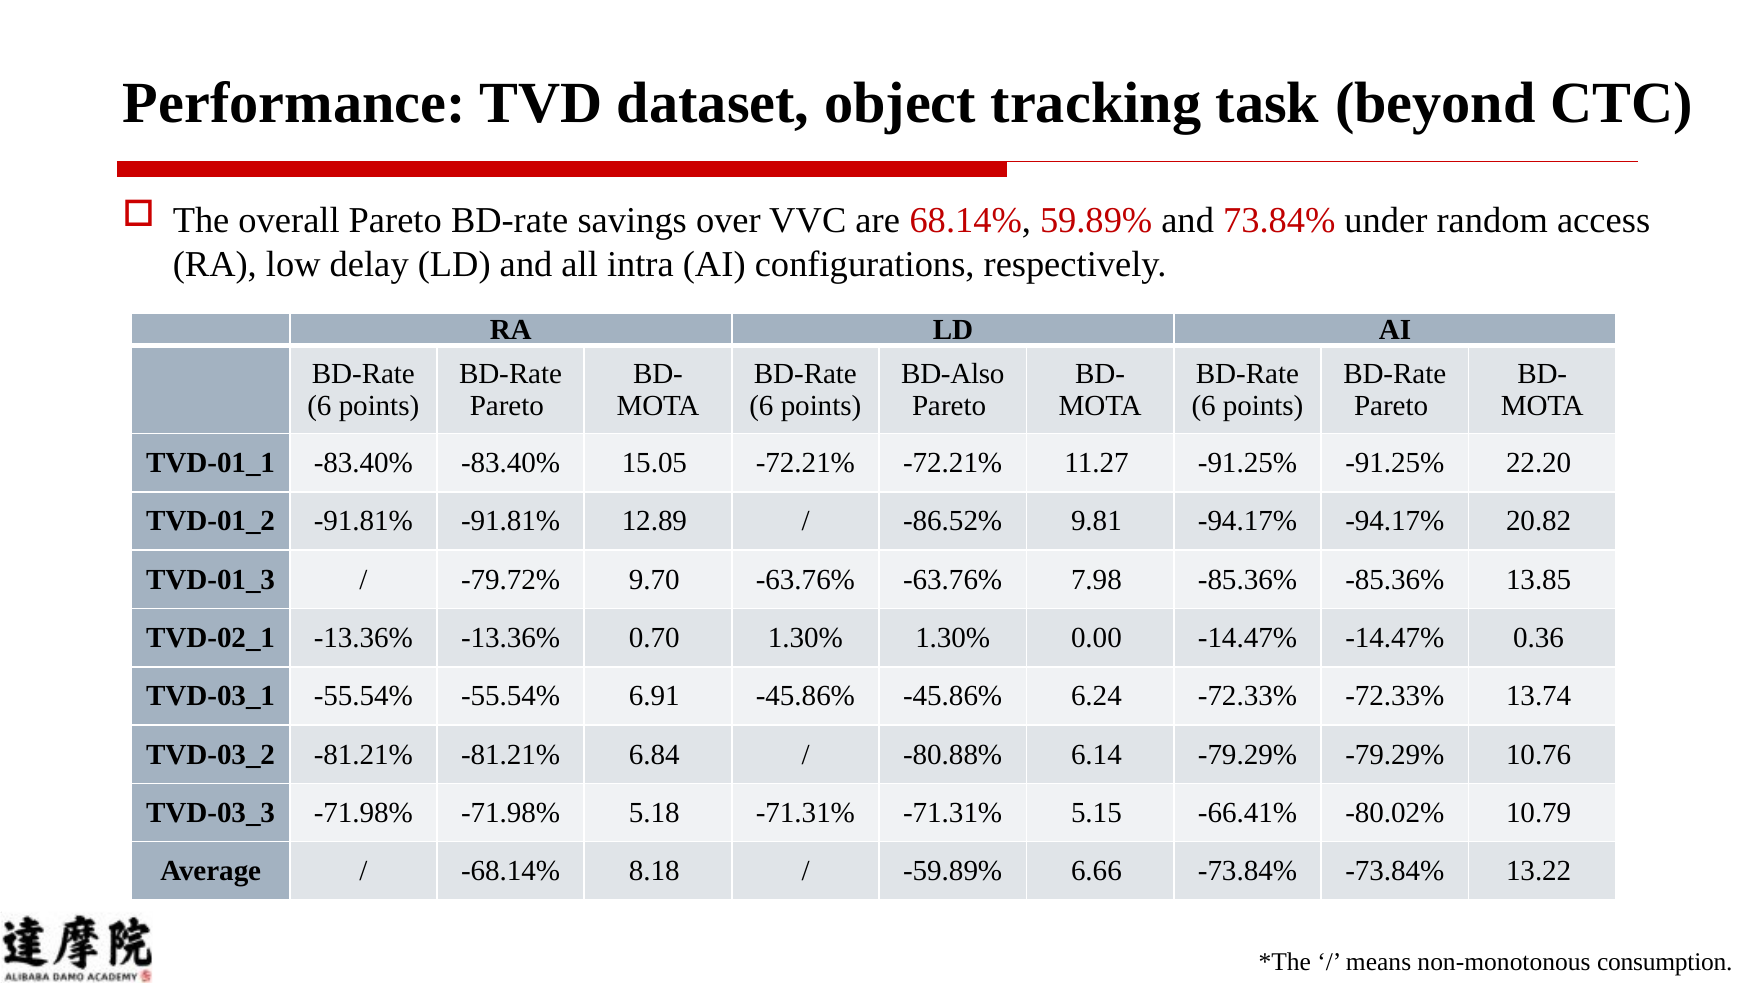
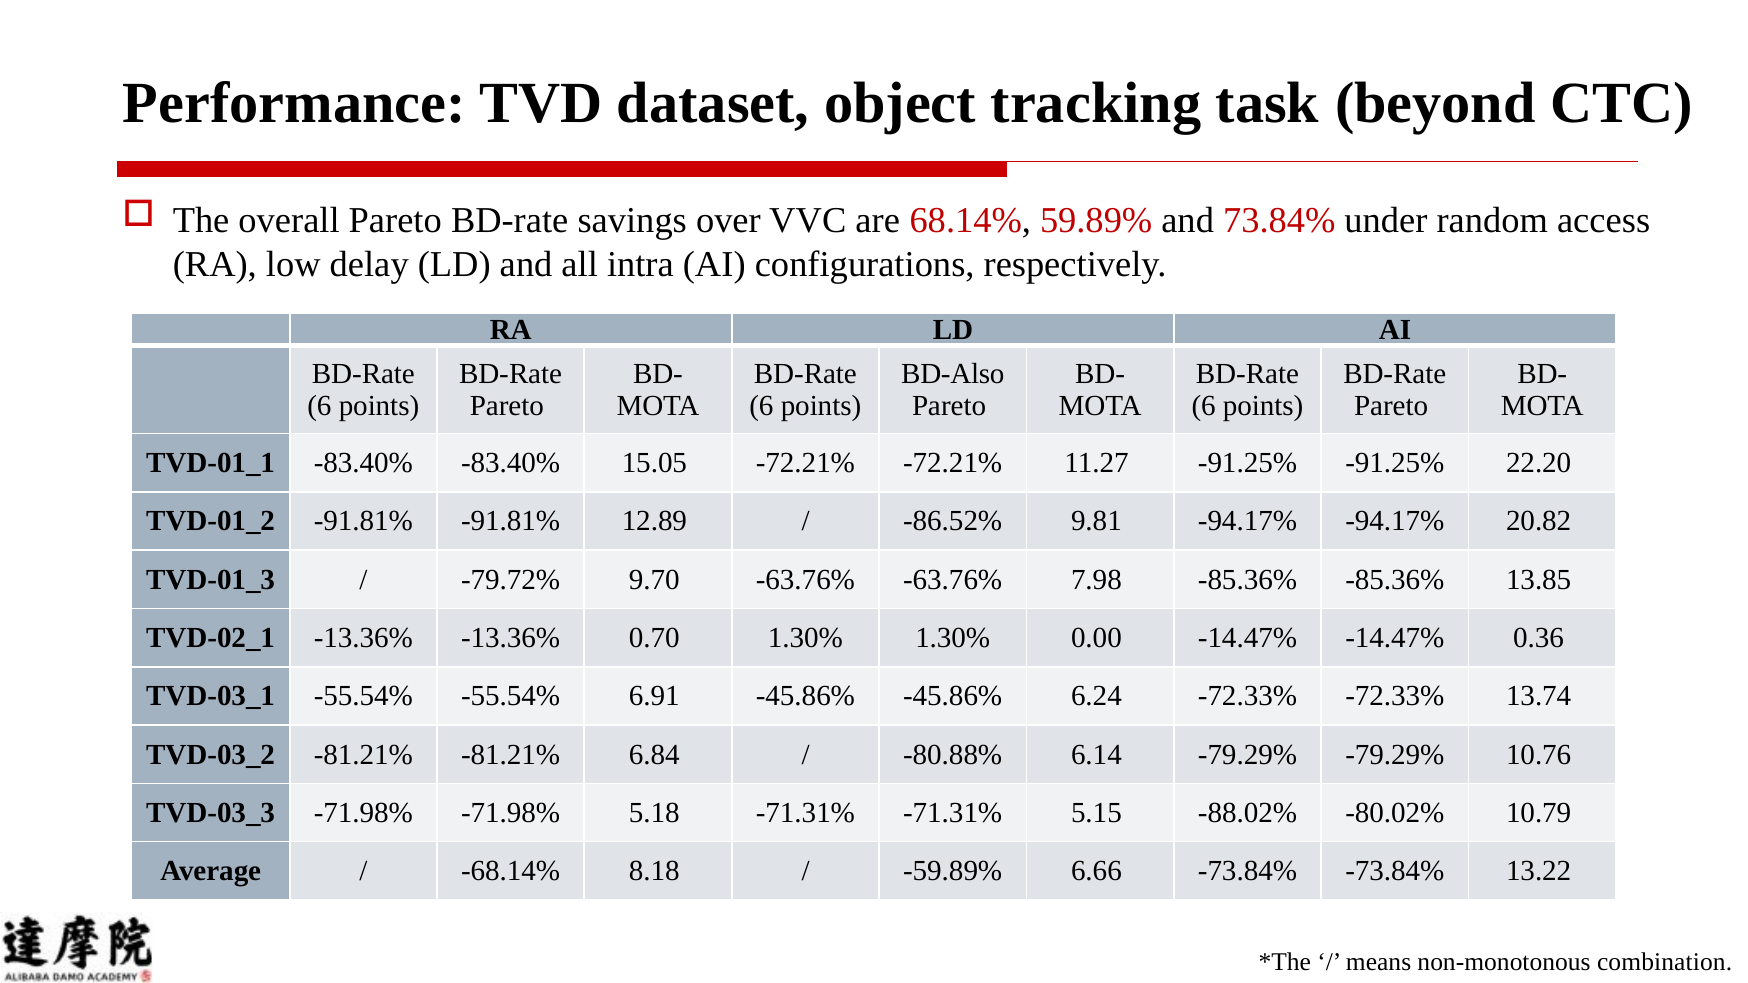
-66.41%: -66.41% -> -88.02% (1248, 813)
consumption: consumption -> combination (1665, 963)
